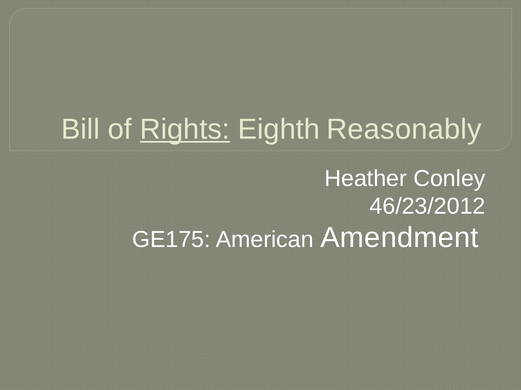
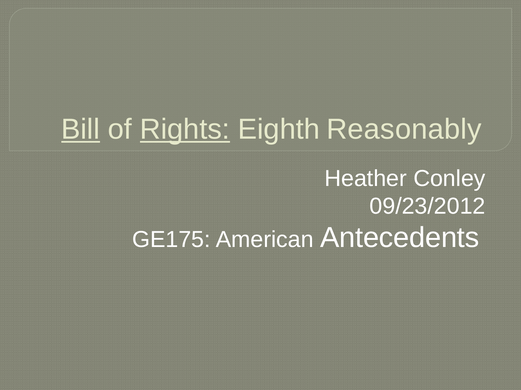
Bill underline: none -> present (81, 130)
46/23/2012: 46/23/2012 -> 09/23/2012 (428, 207)
Amendment: Amendment -> Antecedents (400, 238)
